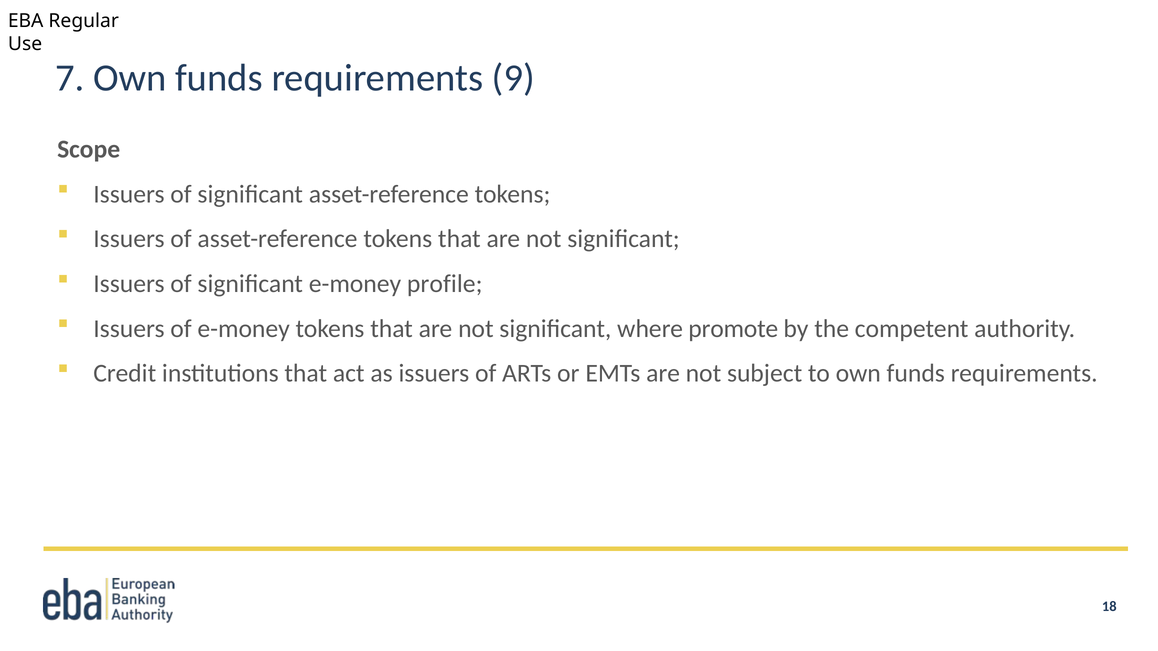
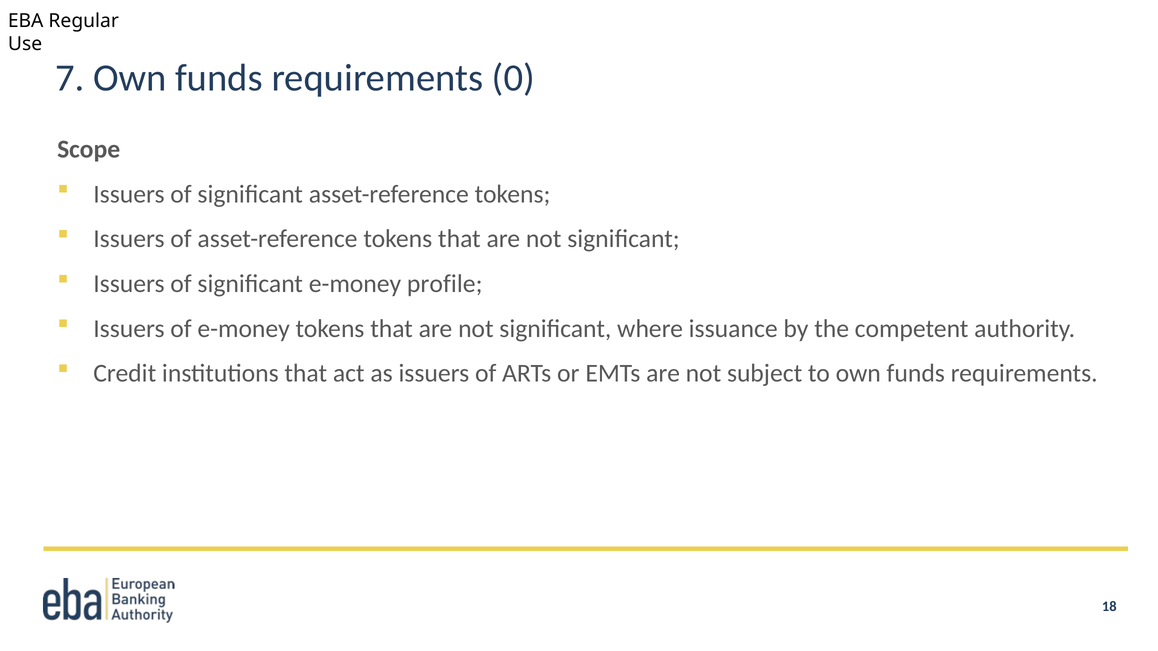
9: 9 -> 0 (513, 78)
promote: promote -> issuance (733, 329)
